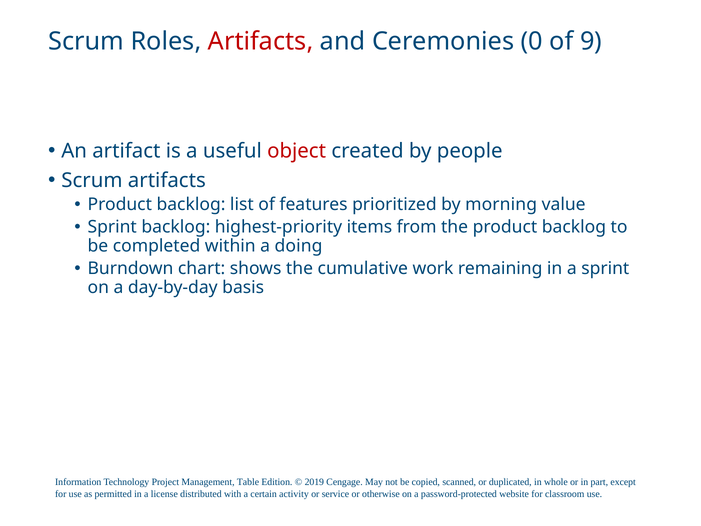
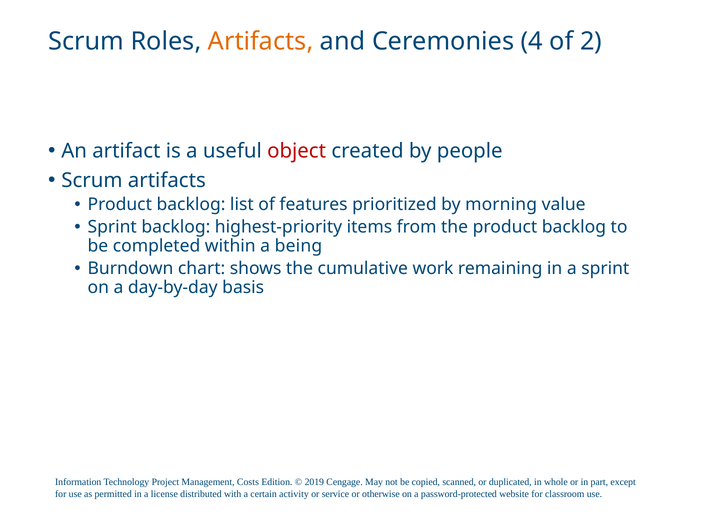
Artifacts colour: red -> orange (261, 41)
0: 0 -> 4 (532, 41)
9: 9 -> 2 (591, 41)
doing: doing -> being (298, 246)
Table: Table -> Costs (248, 482)
